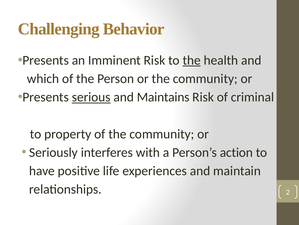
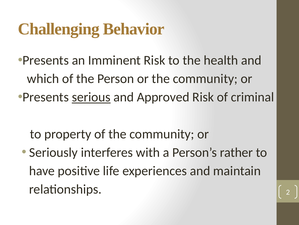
the underline: present -> none (192, 60)
Maintains: Maintains -> Approved (163, 97)
action: action -> rather (236, 152)
